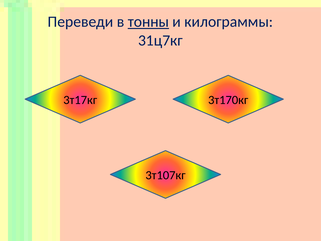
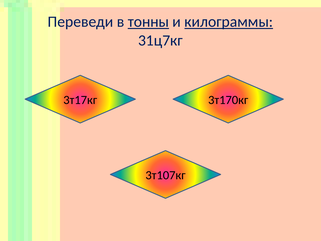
килограммы underline: none -> present (229, 22)
